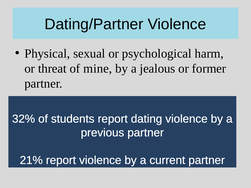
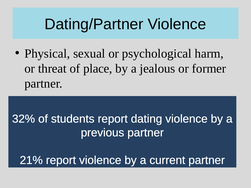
mine: mine -> place (98, 69)
